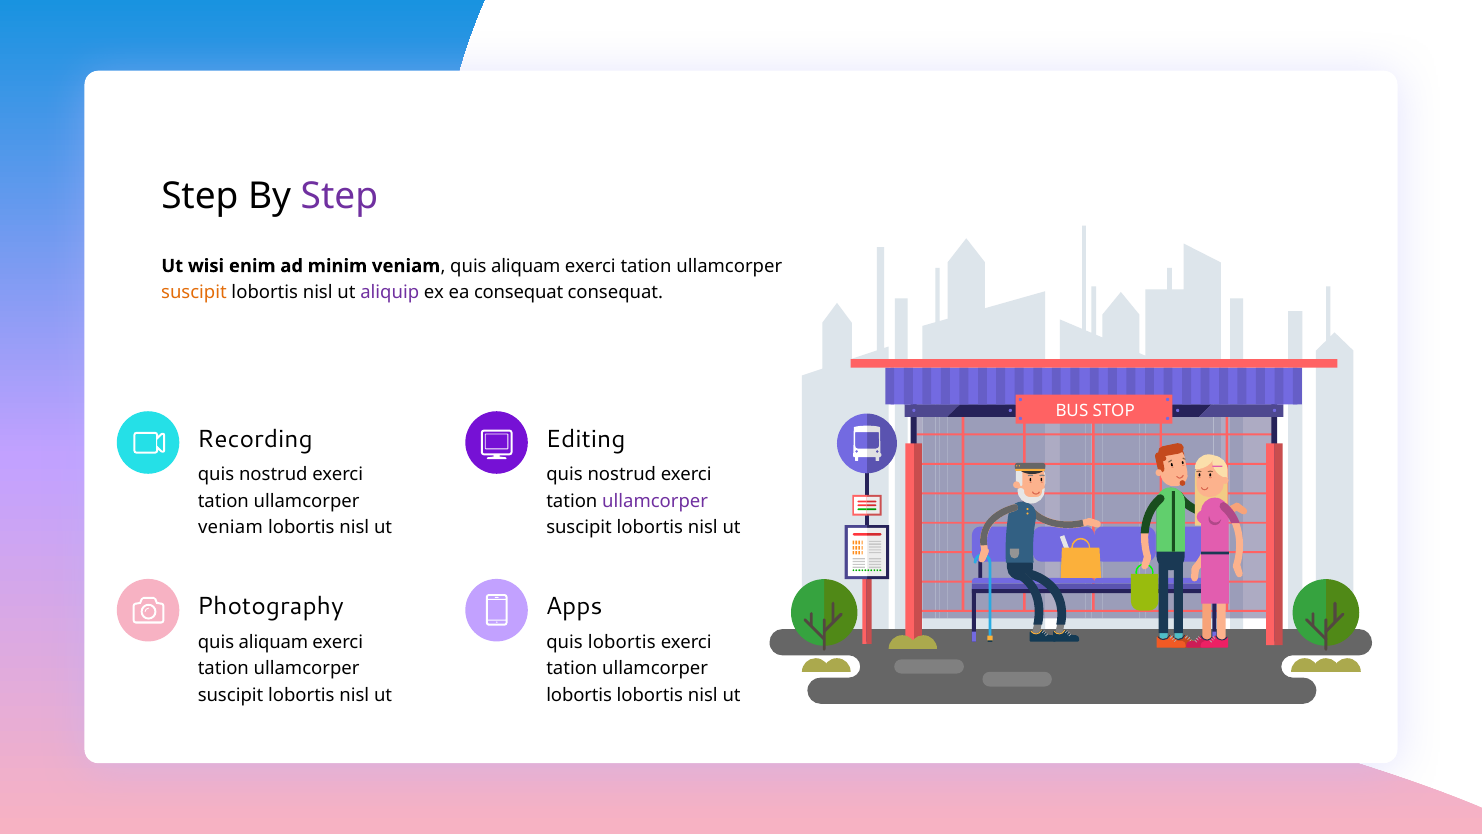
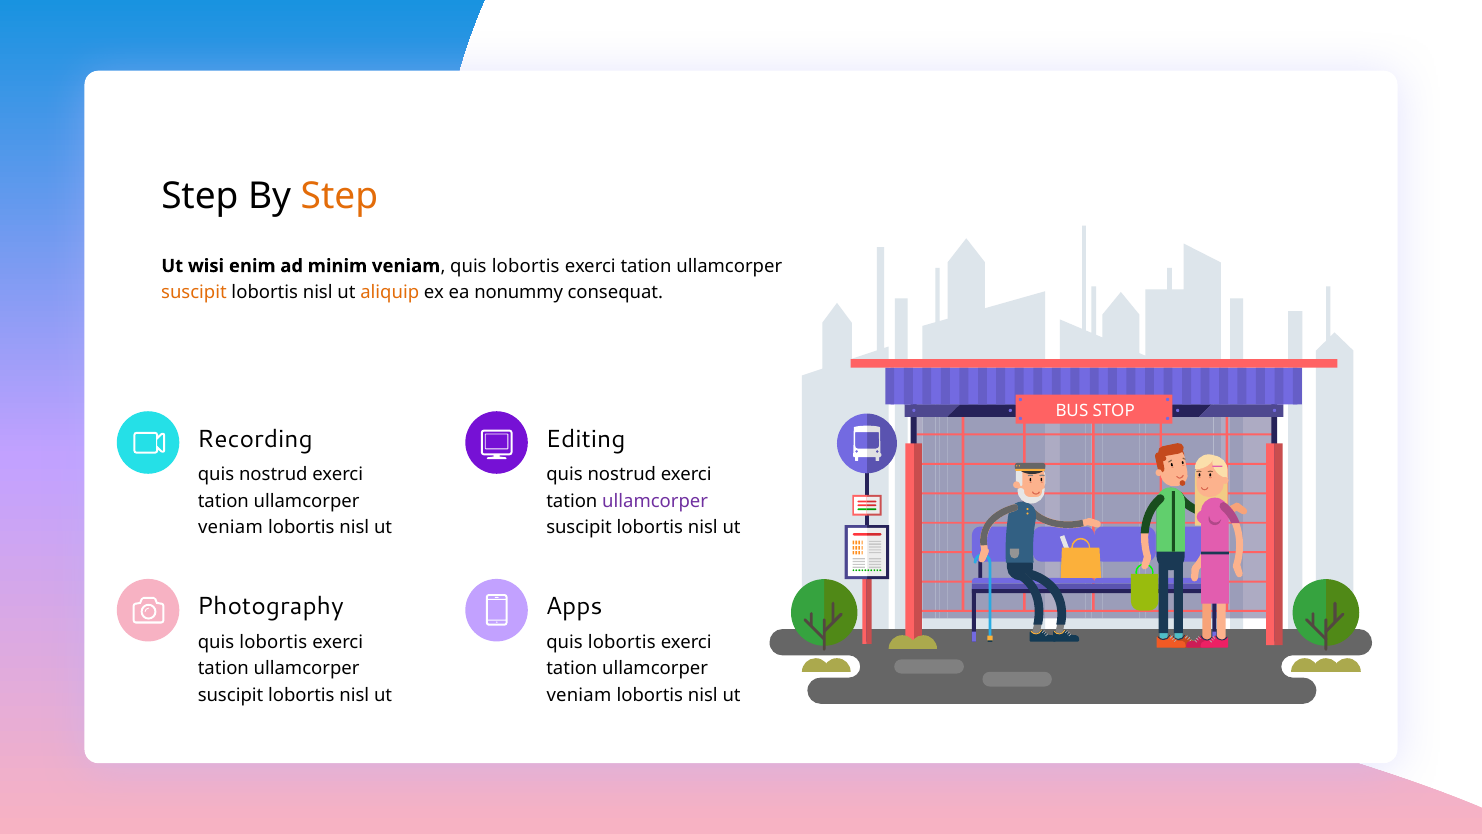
Step colour: purple -> orange (339, 196)
veniam quis aliquam: aliquam -> lobortis (526, 266)
aliquip colour: purple -> orange (390, 293)
ea consequat: consequat -> nonummy (519, 293)
aliquam: aliquam -> lobortis (273, 642)
lobortis: lobortis -> veniam (579, 695)
